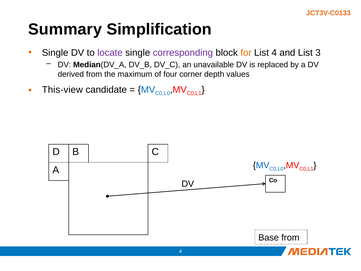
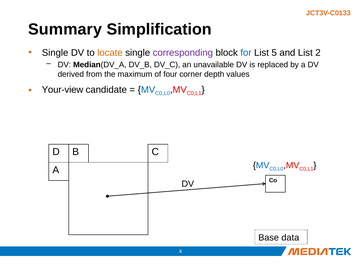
locate colour: purple -> orange (110, 53)
for colour: orange -> blue (246, 53)
List 4: 4 -> 5 (274, 53)
3: 3 -> 2 (318, 53)
This-view: This-view -> Your-view (63, 90)
Base from: from -> data (290, 237)
